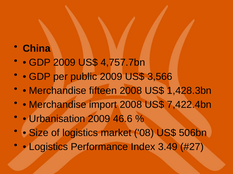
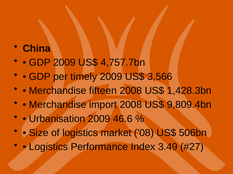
public: public -> timely (84, 77)
7,422.4bn: 7,422.4bn -> 9,809.4bn (189, 105)
